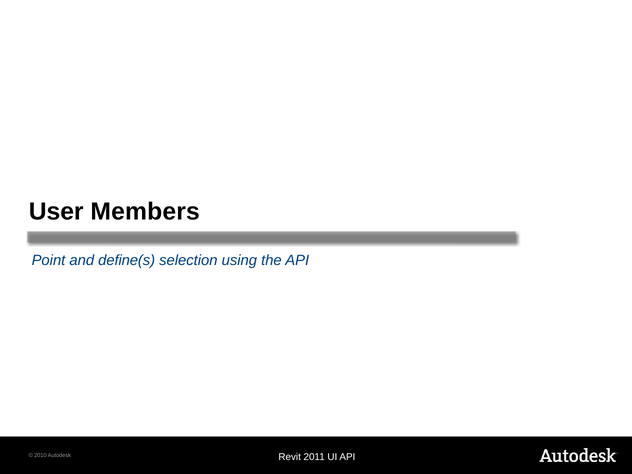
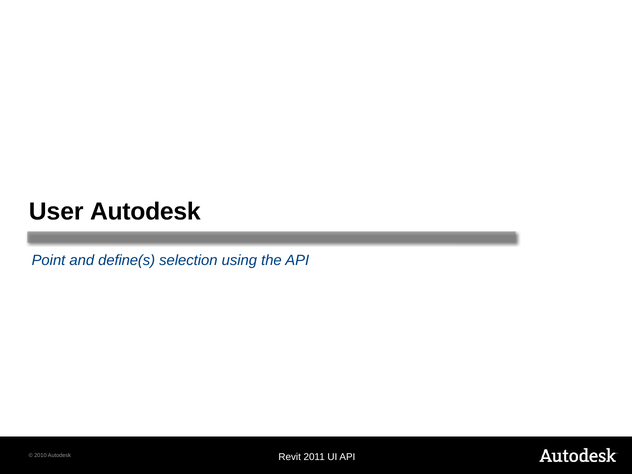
User Members: Members -> Autodesk (145, 212)
